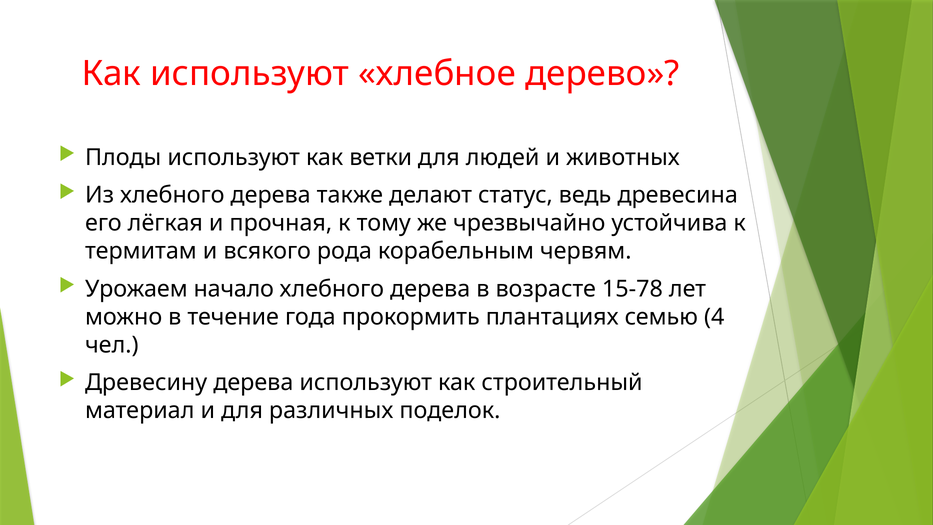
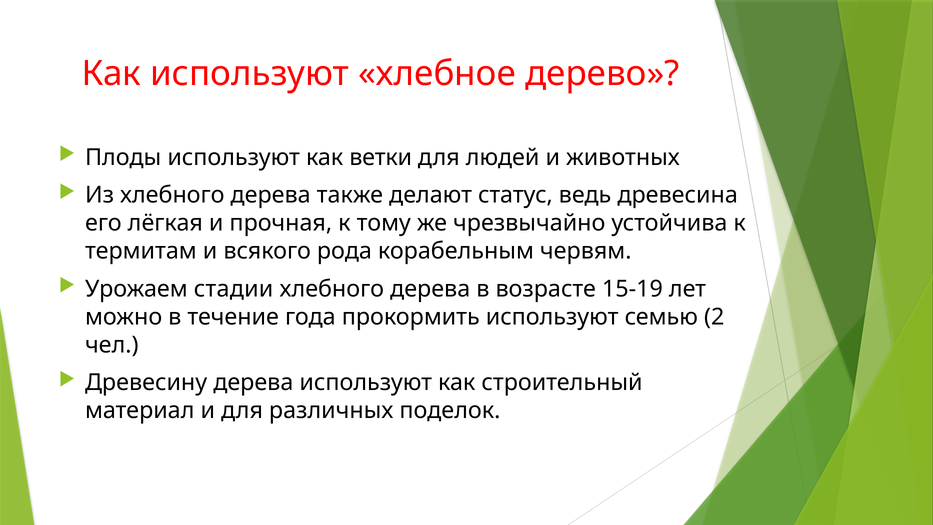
начало: начало -> стадии (234, 289)
15-78: 15-78 -> 15-19 (632, 289)
прокормить плантациях: плантациях -> используют (552, 317)
4: 4 -> 2 (714, 317)
